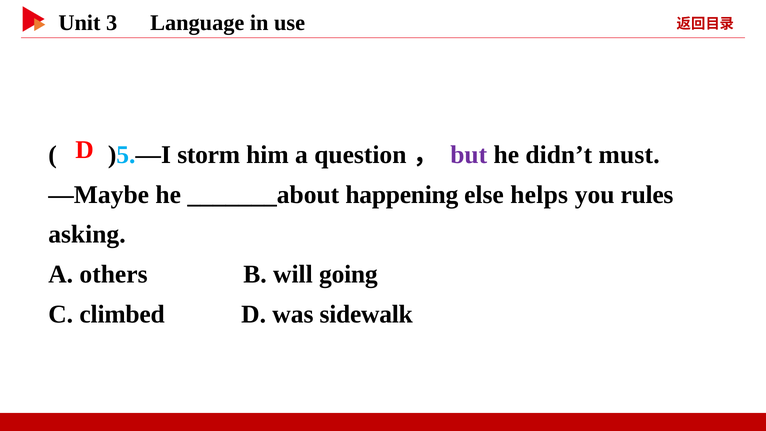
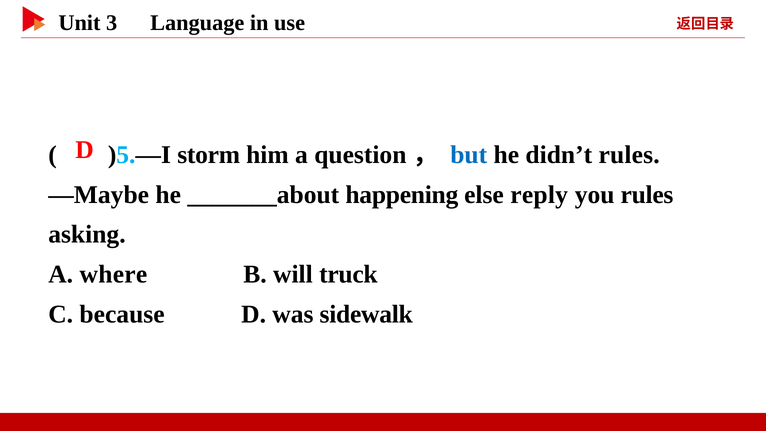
but colour: purple -> blue (469, 155)
didn’t must: must -> rules (629, 155)
helps: helps -> reply (539, 195)
others: others -> where (113, 274)
going: going -> truck (348, 274)
climbed: climbed -> because (122, 314)
